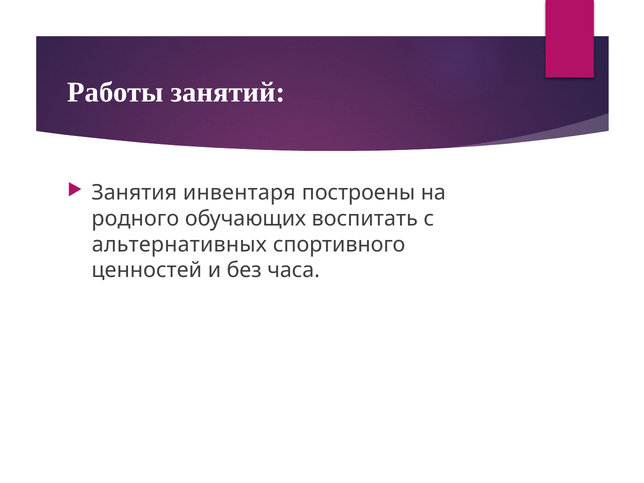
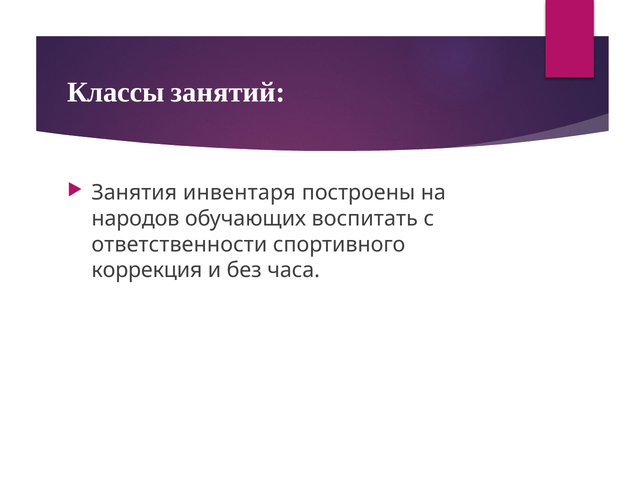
Работы: Работы -> Классы (116, 92)
родного: родного -> народов (135, 219)
альтернативных: альтернативных -> ответственности (179, 244)
ценностей: ценностей -> коррекция (147, 270)
